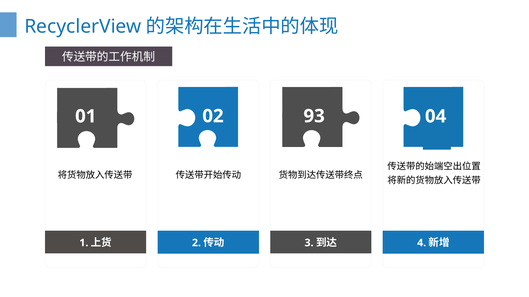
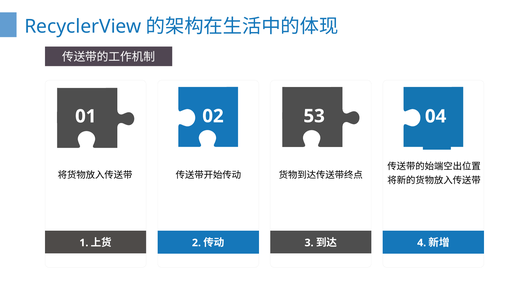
93: 93 -> 53 (314, 116)
